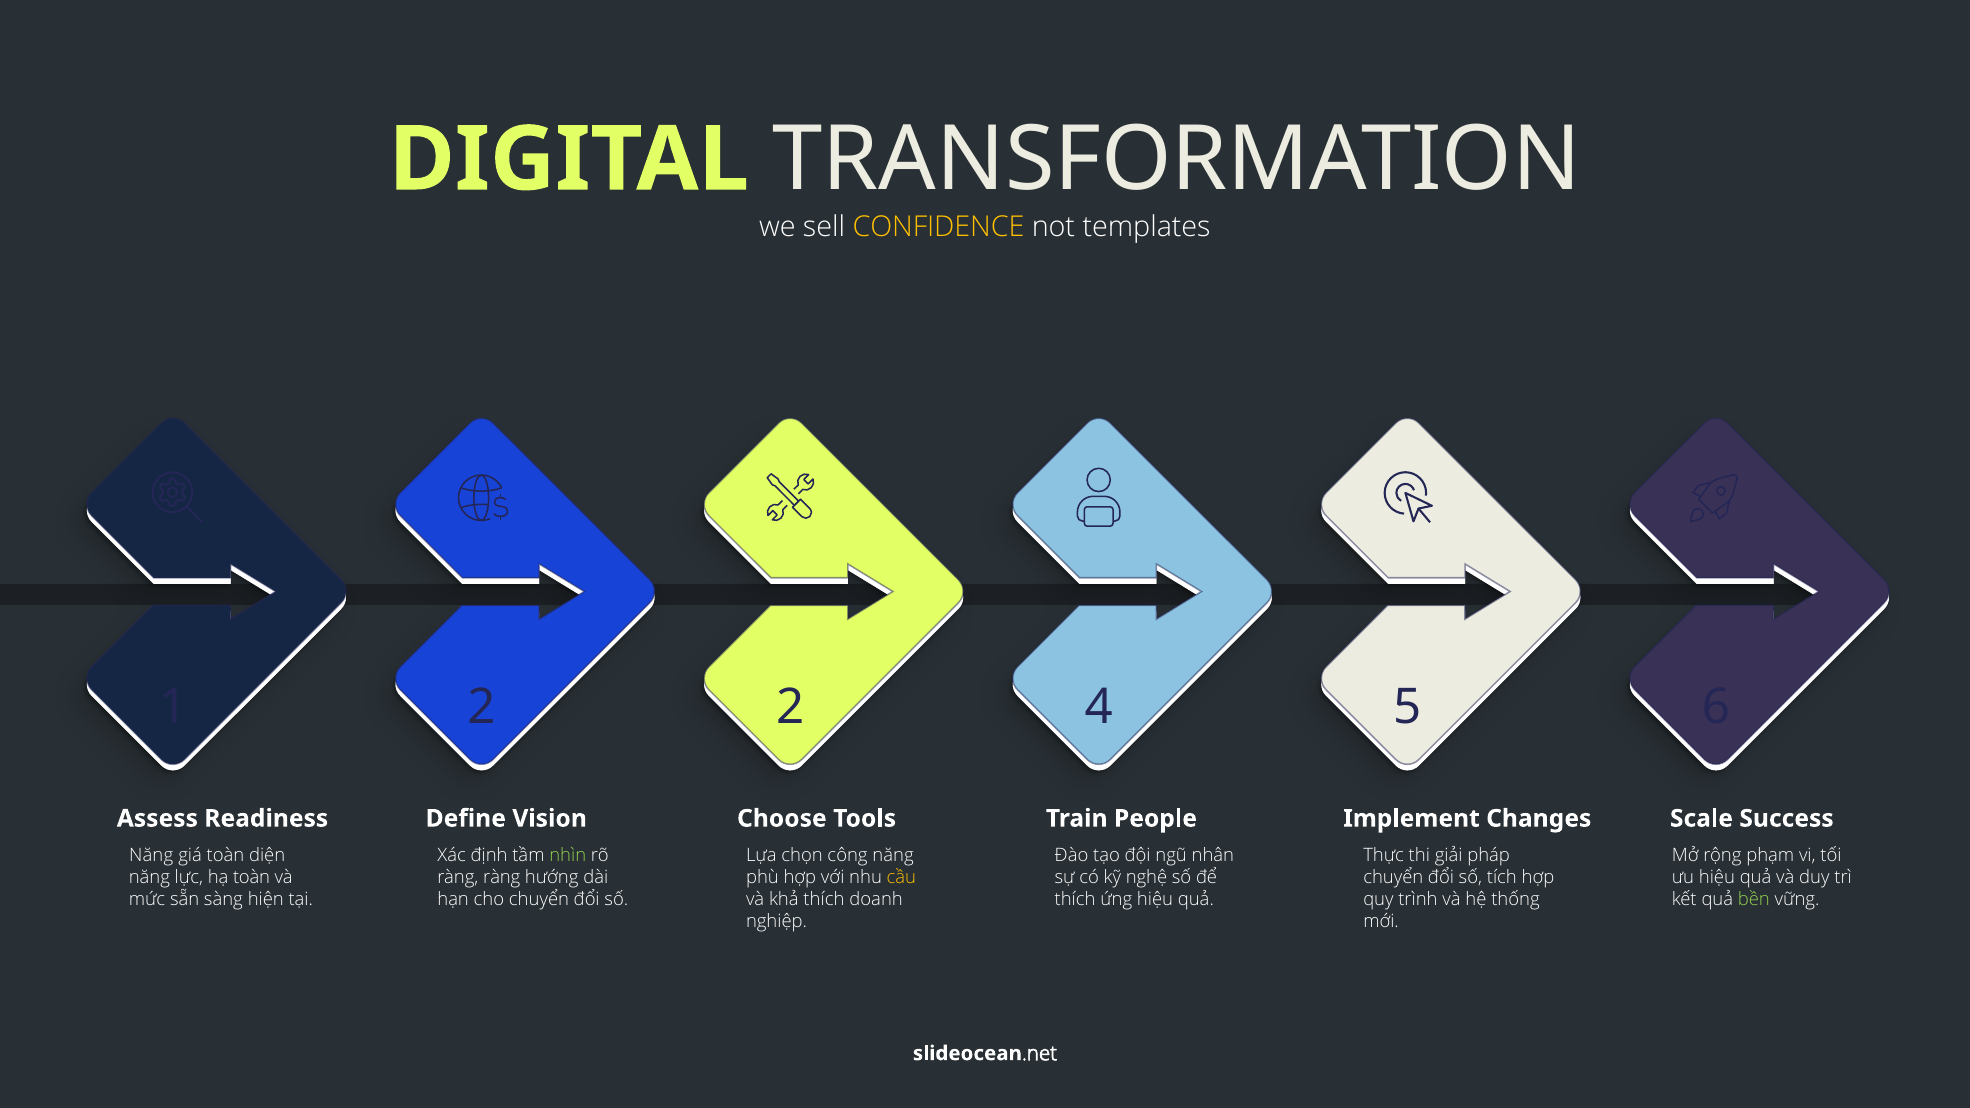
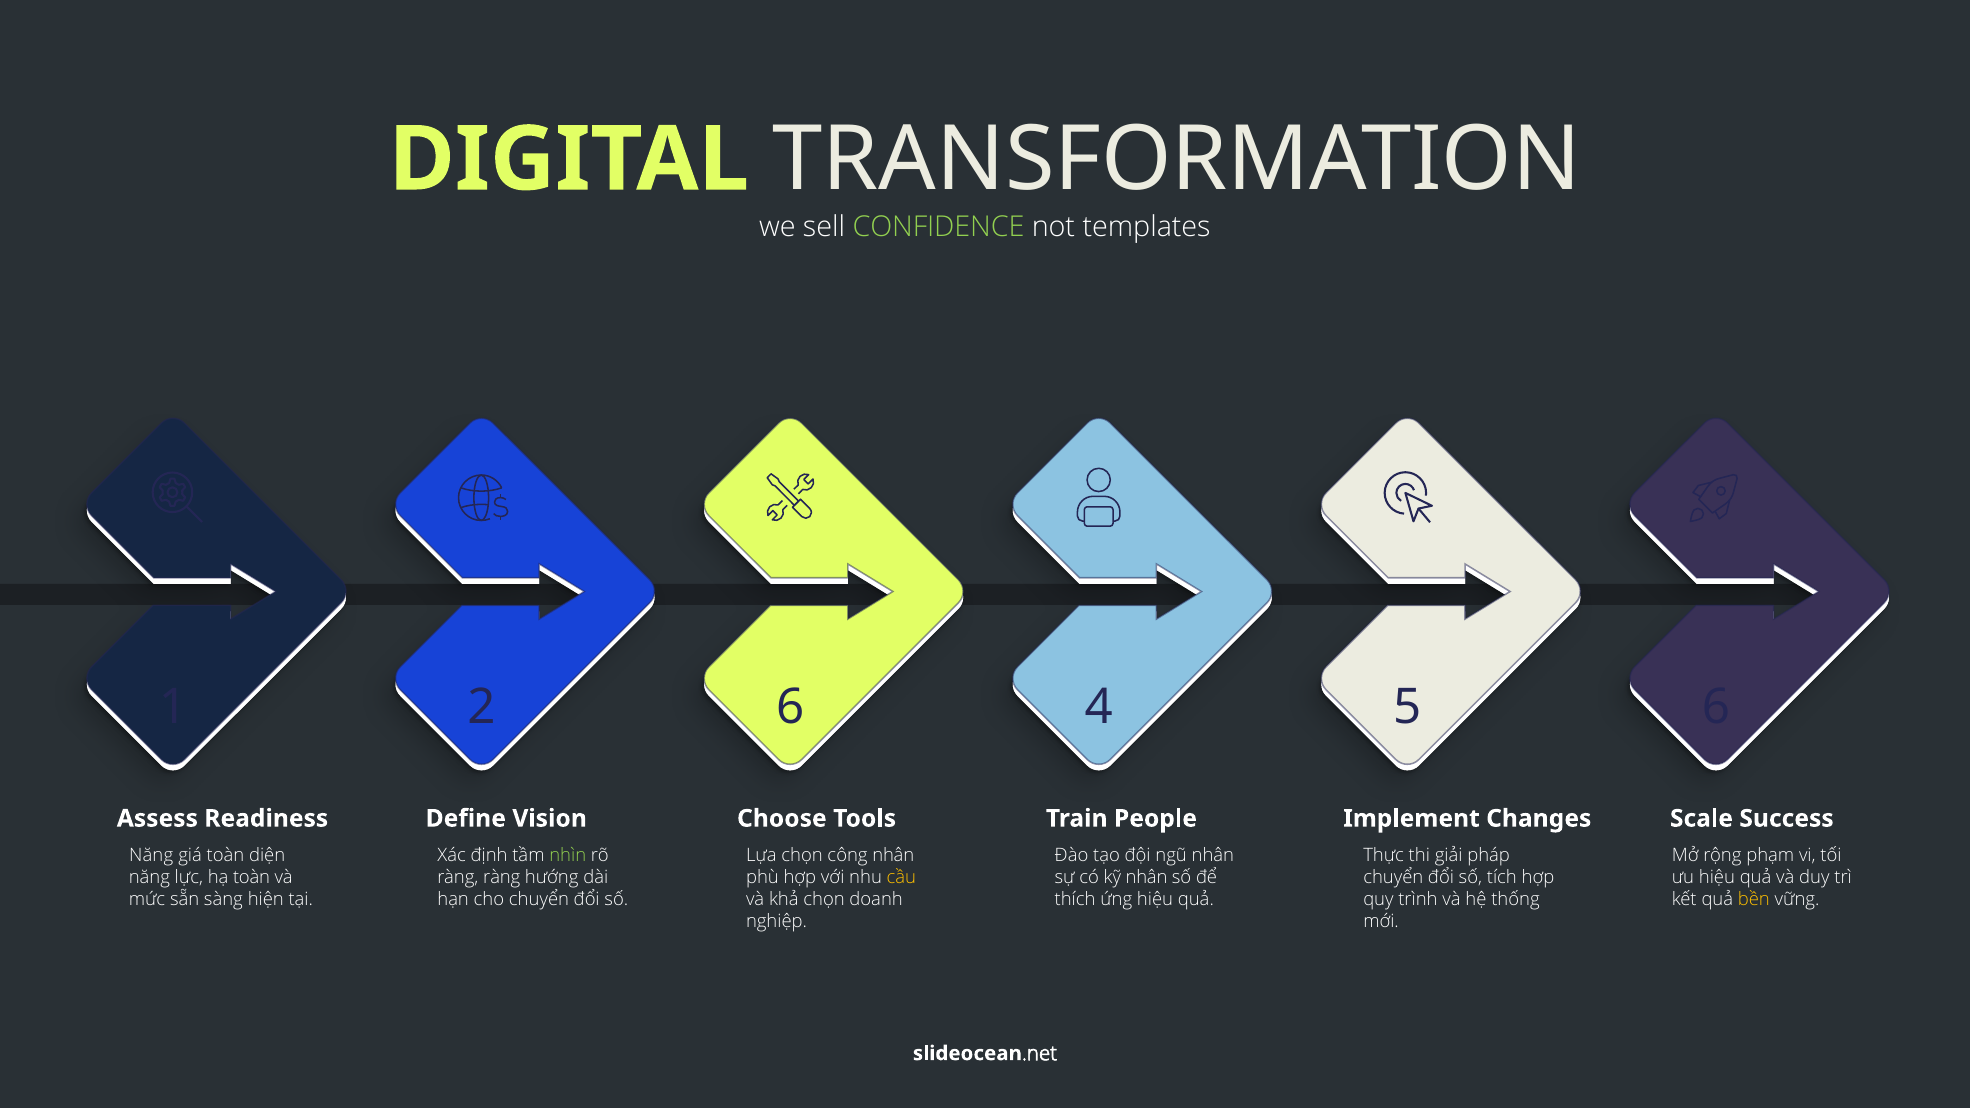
CONFIDENCE colour: yellow -> light green (938, 227)
2 2: 2 -> 6 (790, 707)
công năng: năng -> nhân (893, 856)
kỹ nghệ: nghệ -> nhân (1147, 878)
khả thích: thích -> chọn (824, 900)
bền colour: light green -> yellow (1754, 900)
